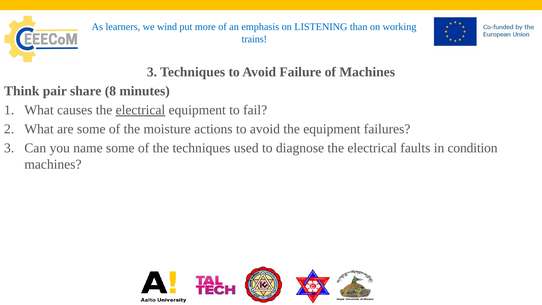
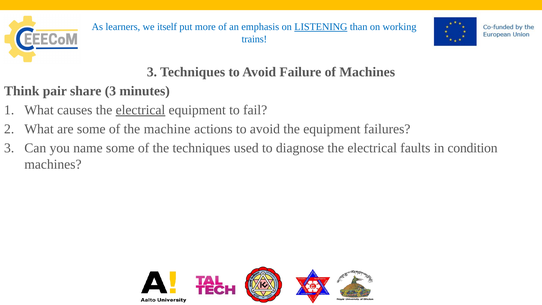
wind: wind -> itself (167, 27)
LISTENING underline: none -> present (321, 27)
share 8: 8 -> 3 (110, 91)
moisture: moisture -> machine (167, 129)
